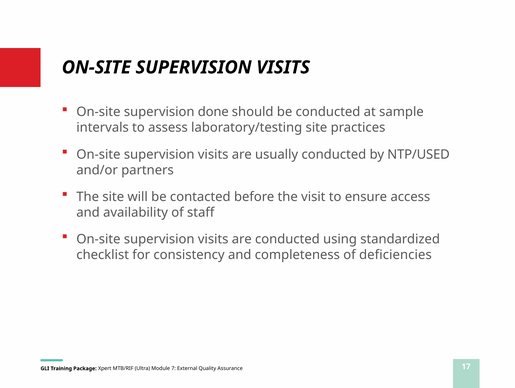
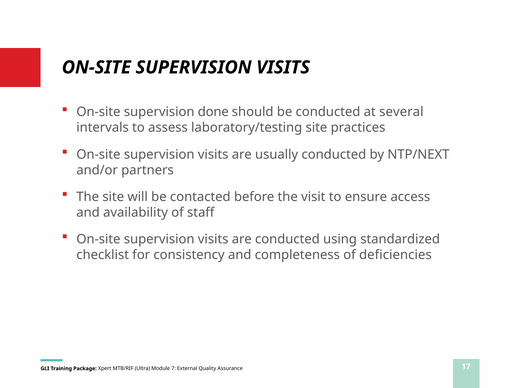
sample: sample -> several (401, 112)
NTP/USED: NTP/USED -> NTP/NEXT (418, 154)
